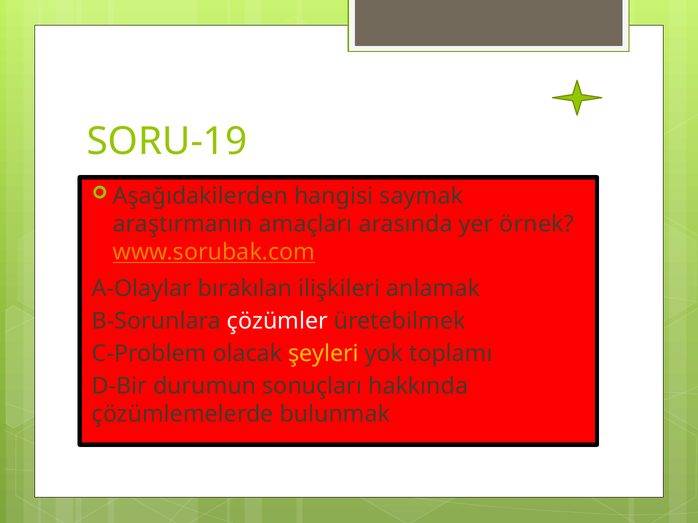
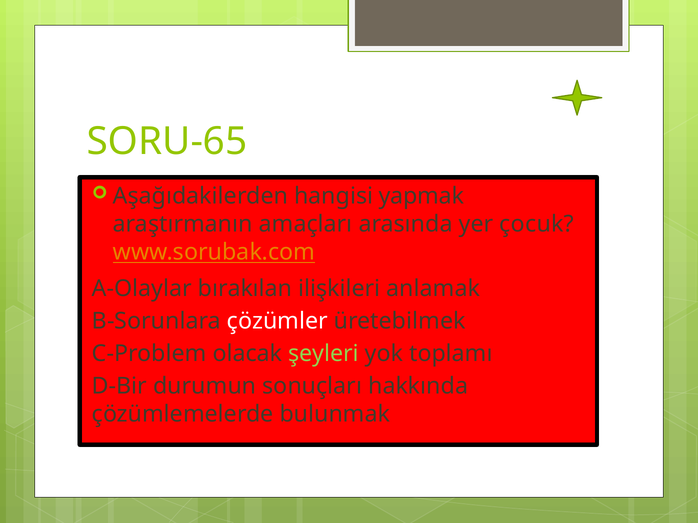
SORU-19: SORU-19 -> SORU-65 (167, 142)
saymak: saymak -> yapmak (422, 196)
örnek: örnek -> çocuk (537, 224)
şeyleri colour: yellow -> light green (324, 354)
